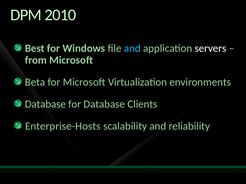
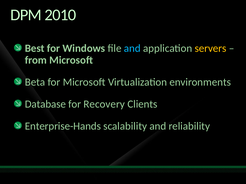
servers colour: white -> yellow (211, 48)
for Database: Database -> Recovery (104, 104)
Enterprise-Hosts: Enterprise-Hosts -> Enterprise-Hands (63, 126)
